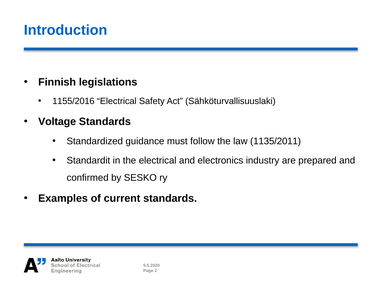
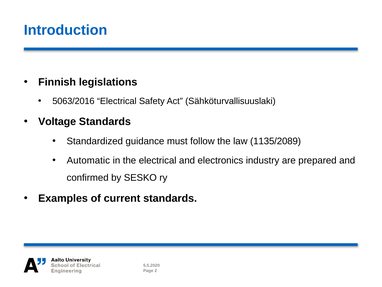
1155/2016: 1155/2016 -> 5063/2016 (73, 101)
1135/2011: 1135/2011 -> 1135/2089 (276, 141)
Standardit: Standardit -> Automatic (88, 160)
